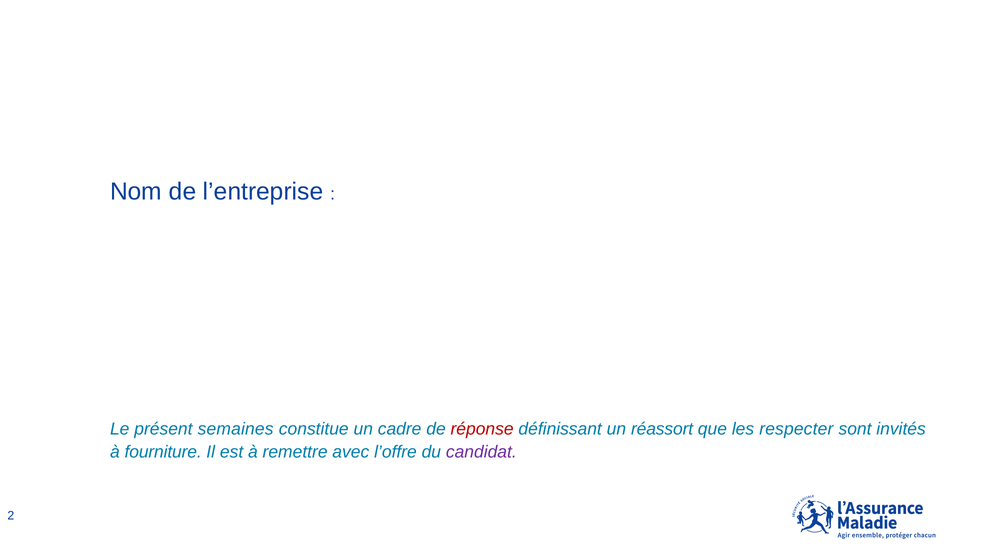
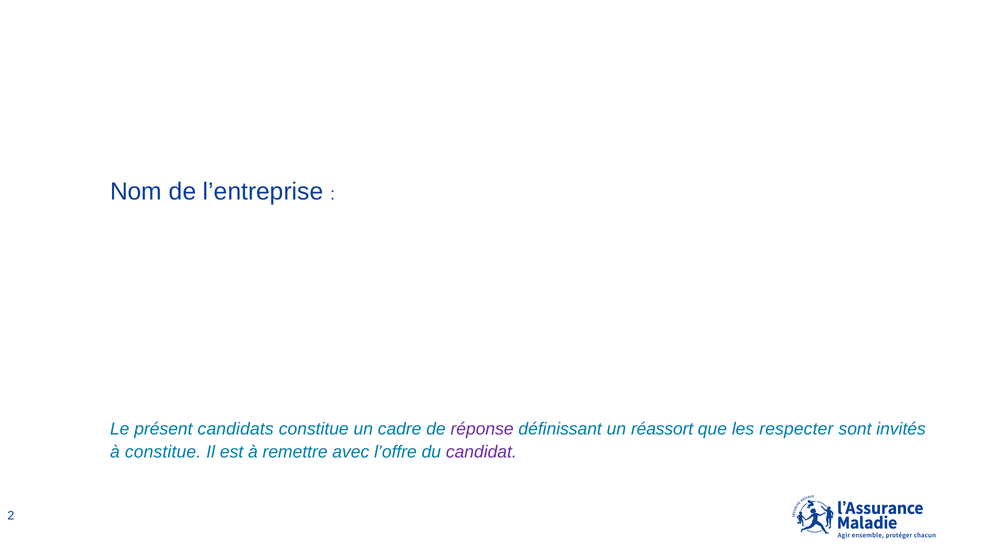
semaines: semaines -> candidats (236, 429)
réponse colour: red -> purple (482, 429)
à fourniture: fourniture -> constitue (163, 452)
